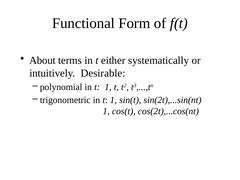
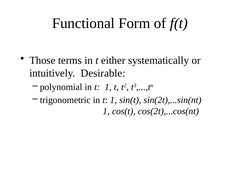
About: About -> Those (42, 60)
